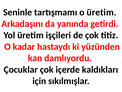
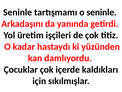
o üretim: üretim -> seninle (102, 12)
